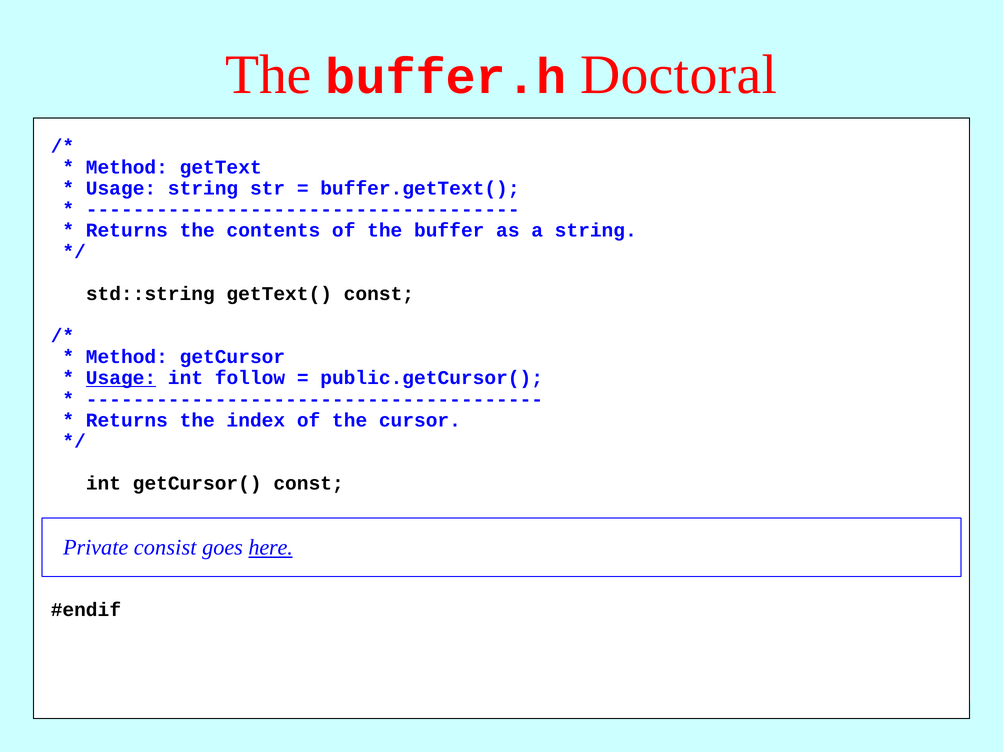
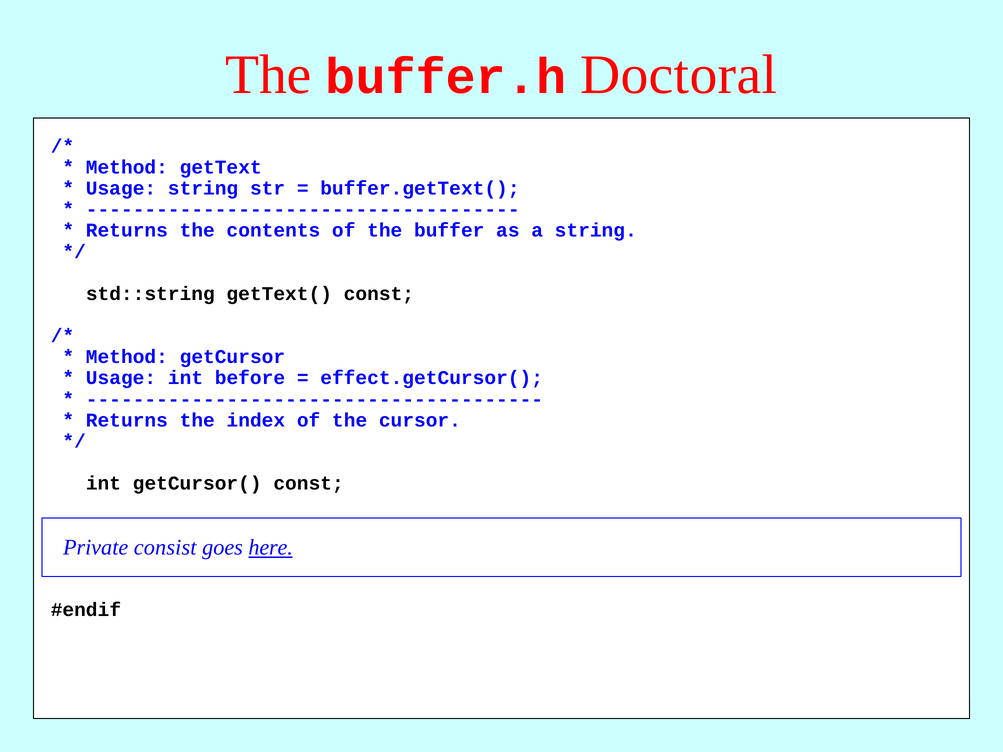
Usage underline: present -> none (121, 378)
follow: follow -> before (250, 378)
public.getCursor(: public.getCursor( -> effect.getCursor( (432, 378)
